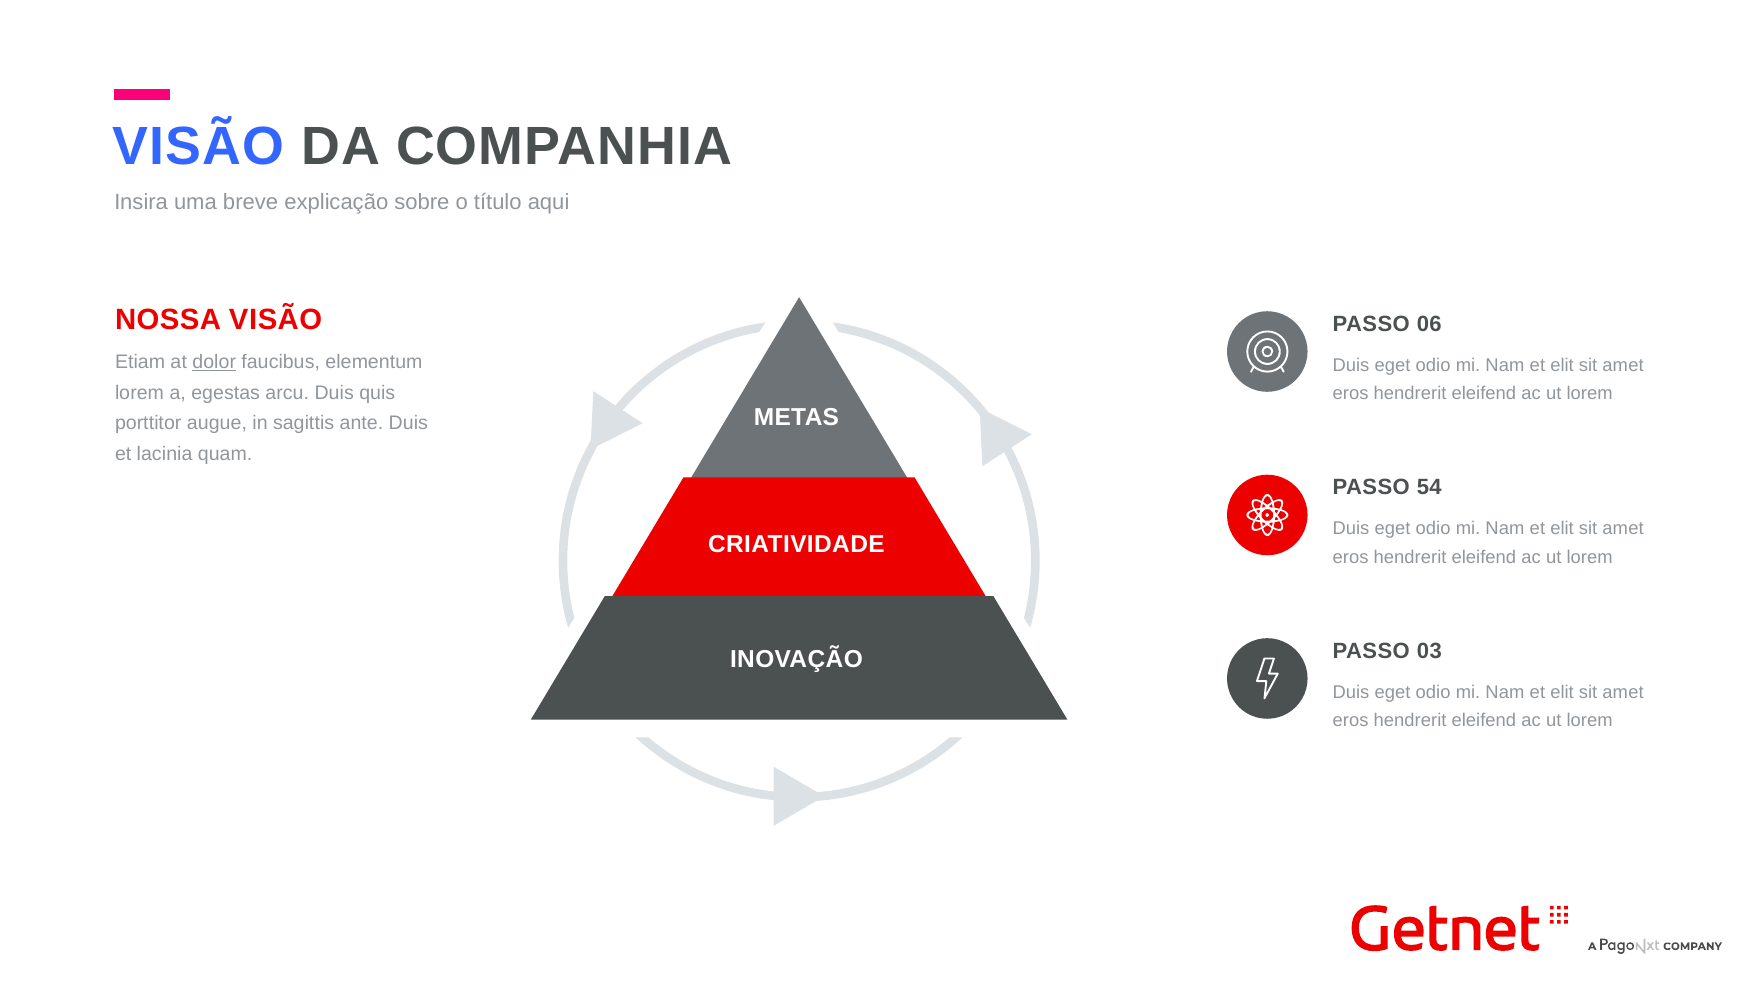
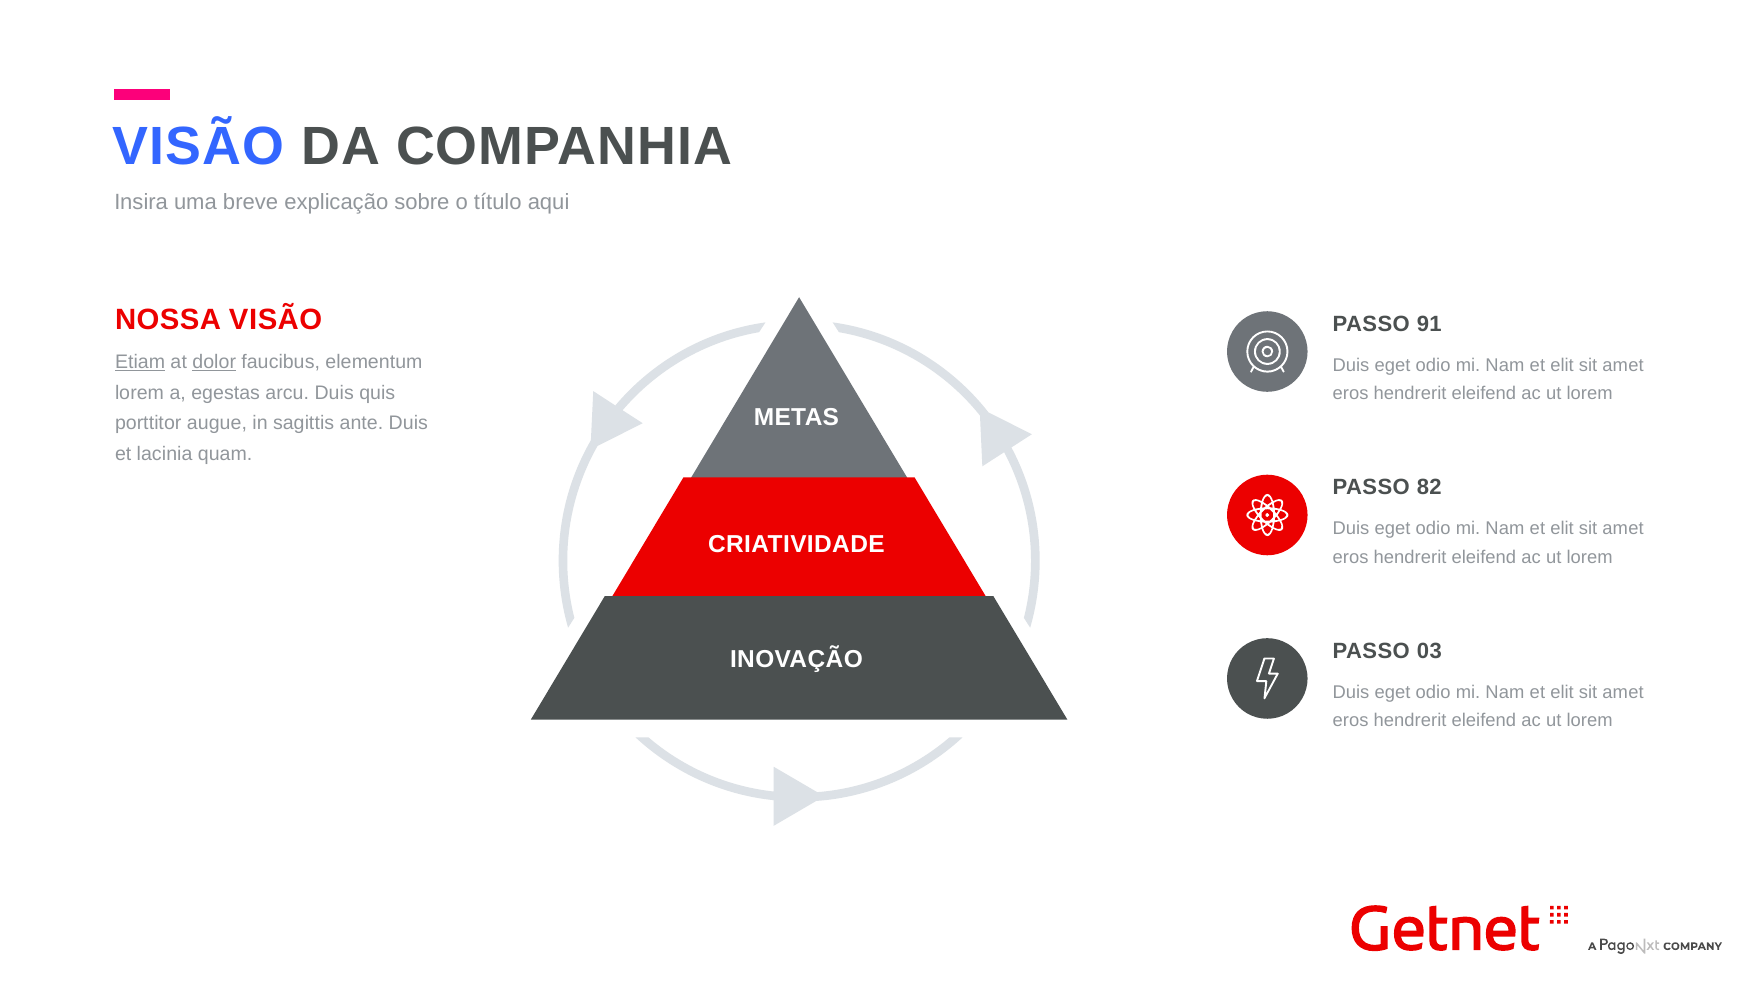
06: 06 -> 91 (1429, 324)
Etiam underline: none -> present (140, 362)
54: 54 -> 82 (1429, 487)
